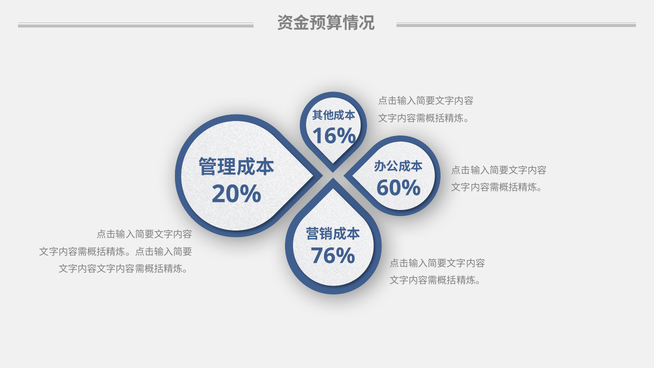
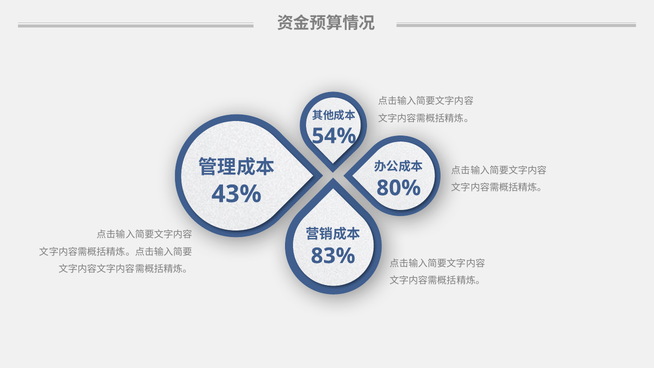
16%: 16% -> 54% (334, 136)
60%: 60% -> 80% (399, 188)
20%: 20% -> 43% (237, 194)
76%: 76% -> 83% (333, 256)
